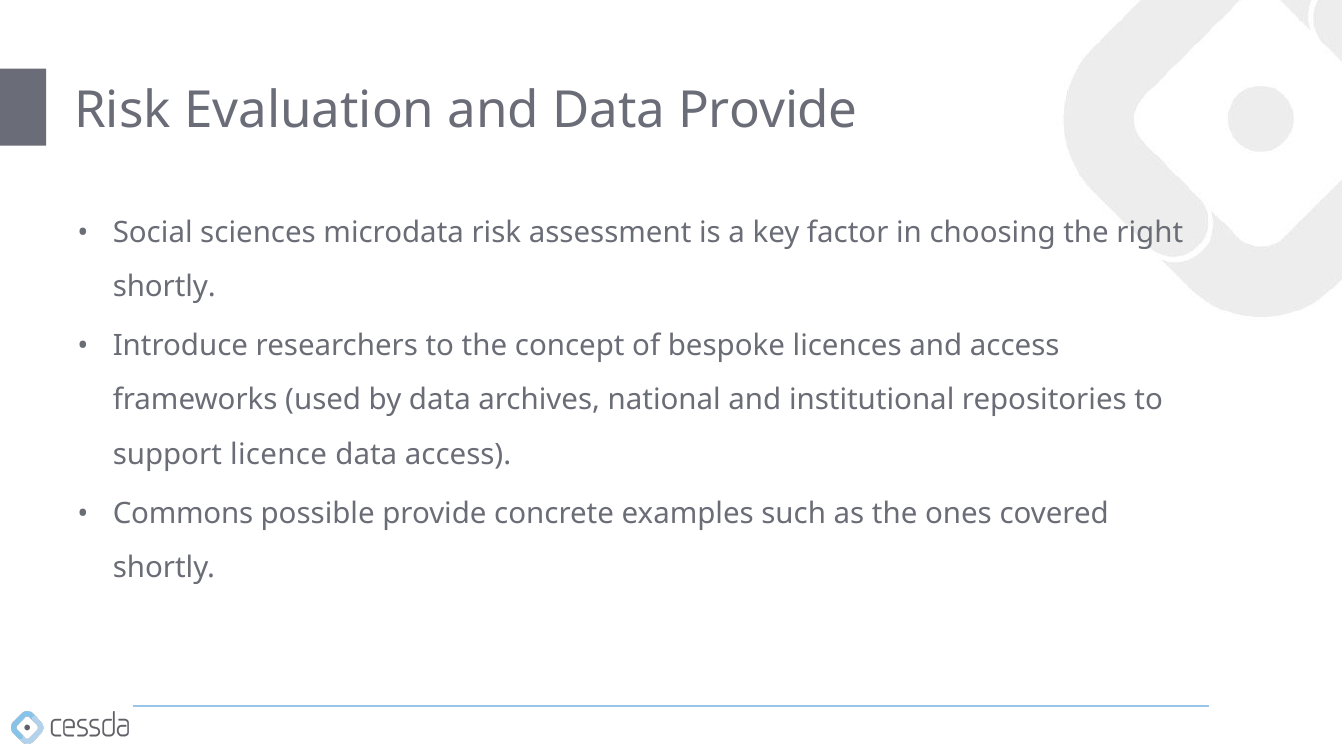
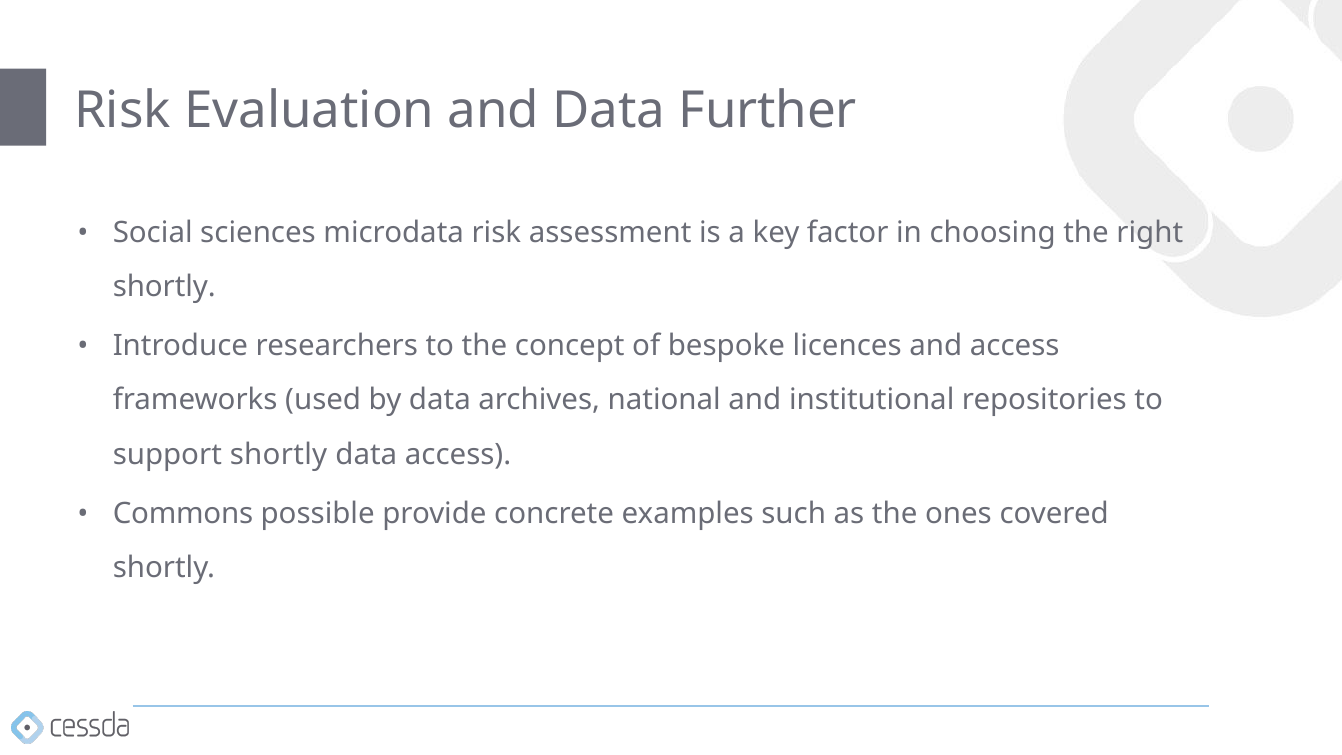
Data Provide: Provide -> Further (768, 110)
support licence: licence -> shortly (279, 454)
